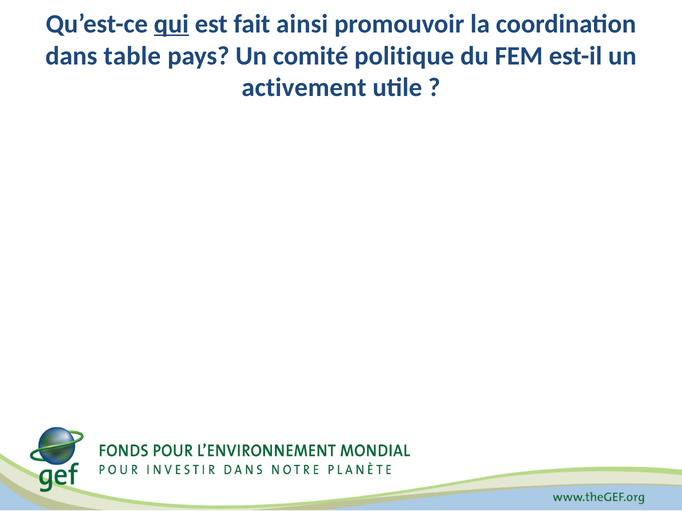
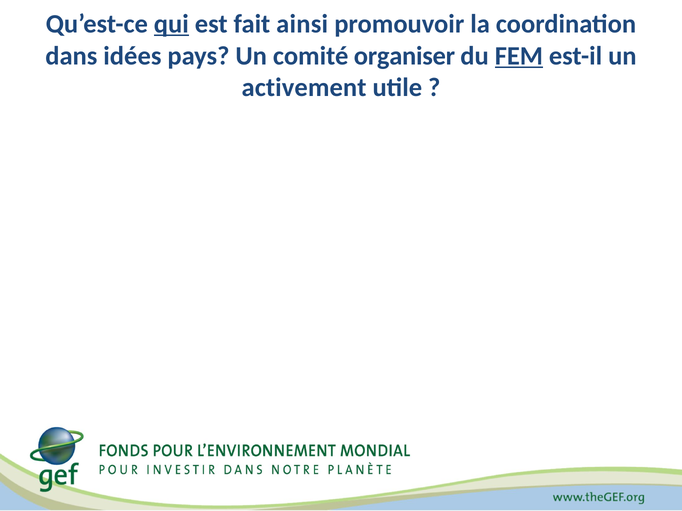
table: table -> idées (132, 56)
politique: politique -> organiser (404, 56)
FEM underline: none -> present (519, 56)
